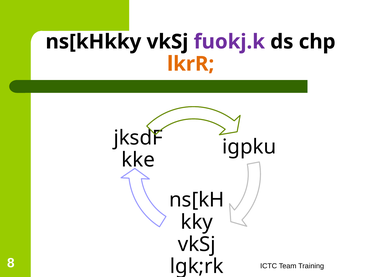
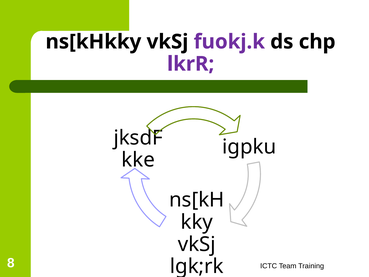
lkrR colour: orange -> purple (191, 64)
